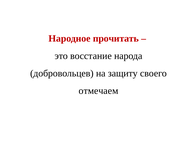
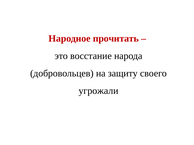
отмечаем: отмечаем -> угрожали (99, 91)
